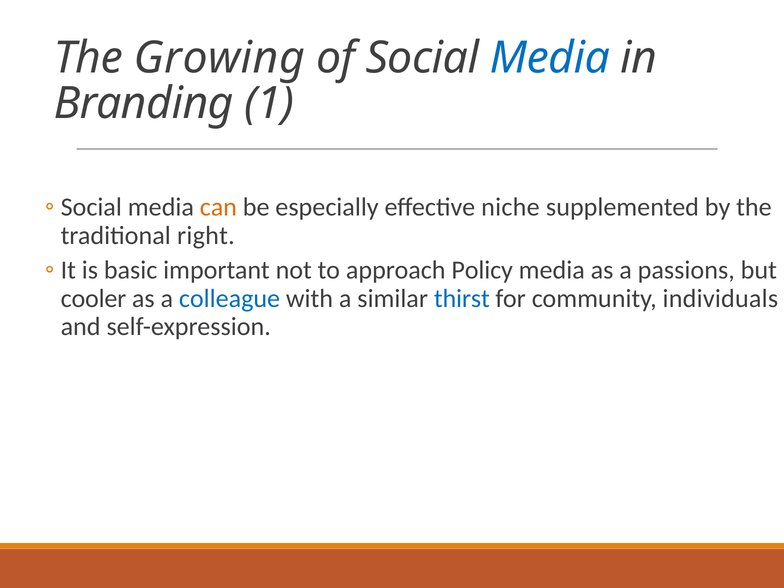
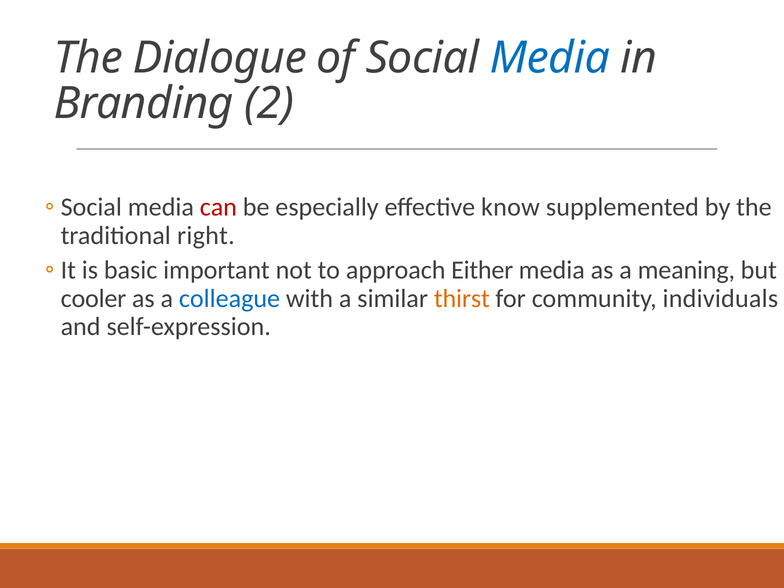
Growing: Growing -> Dialogue (220, 58)
1: 1 -> 2 (269, 104)
can colour: orange -> red (218, 207)
niche: niche -> know (510, 207)
Policy: Policy -> Either (482, 270)
passions: passions -> meaning (686, 270)
thirst colour: blue -> orange (462, 299)
